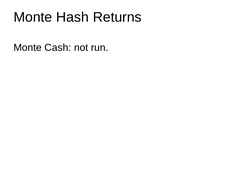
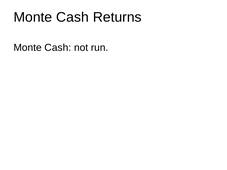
Hash: Hash -> Cash (72, 17)
